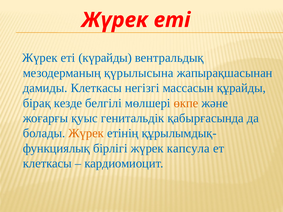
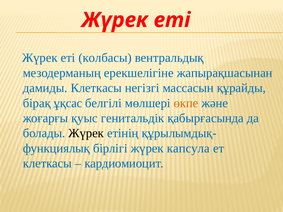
күрайды: күрайды -> колбасы (105, 58)
қүрылысына: қүрылысына -> ерекшелігіне (139, 73)
кезде: кезде -> ұқсас (68, 103)
Жүрек colour: orange -> black (86, 133)
